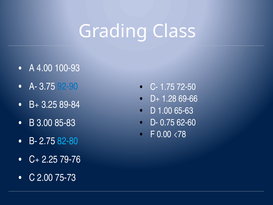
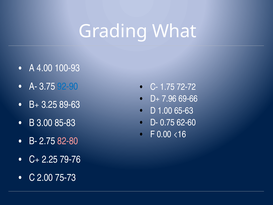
Class: Class -> What (174, 31)
72-50: 72-50 -> 72-72 (186, 87)
1.28: 1.28 -> 7.96 (169, 99)
89-84: 89-84 -> 89-63 (70, 105)
<78: <78 -> <16 (180, 134)
82-80 colour: light blue -> pink (68, 141)
